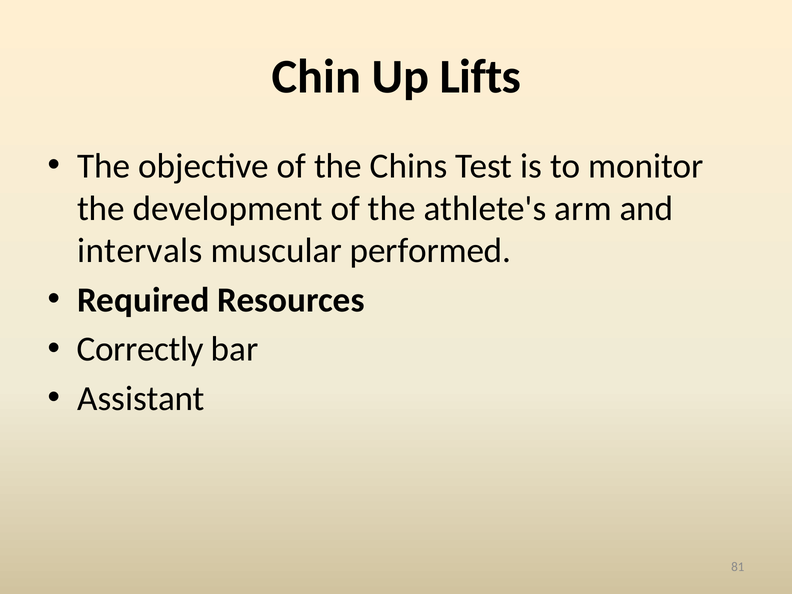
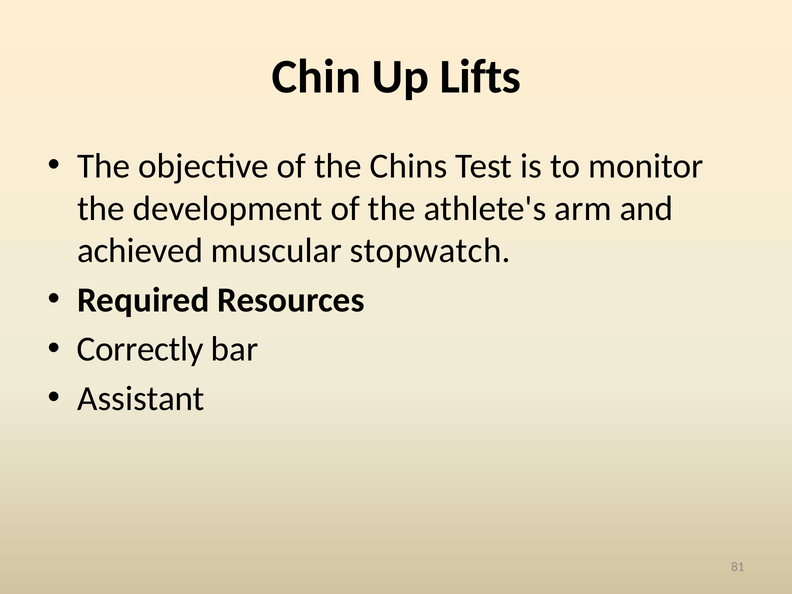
intervals: intervals -> achieved (140, 251)
performed: performed -> stopwatch (430, 251)
